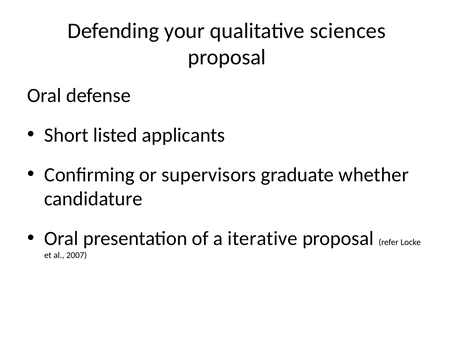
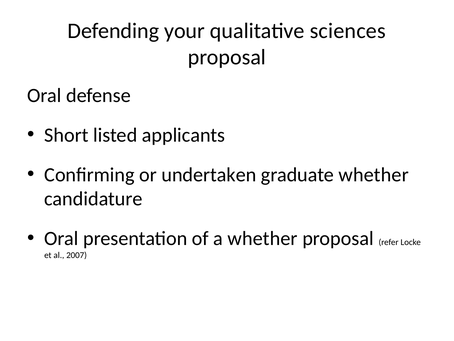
supervisors: supervisors -> undertaken (209, 174)
a iterative: iterative -> whether (263, 238)
